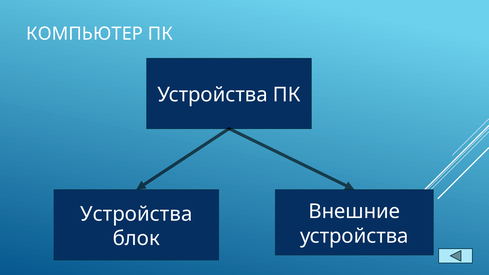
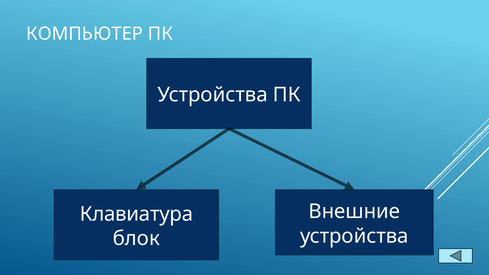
Устройства: Устройства -> Клавиатура (136, 214)
